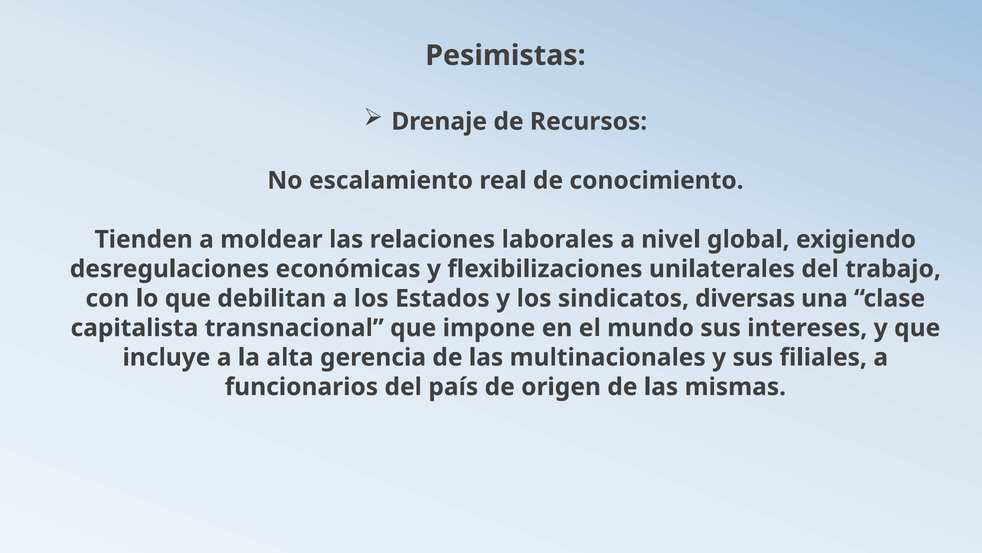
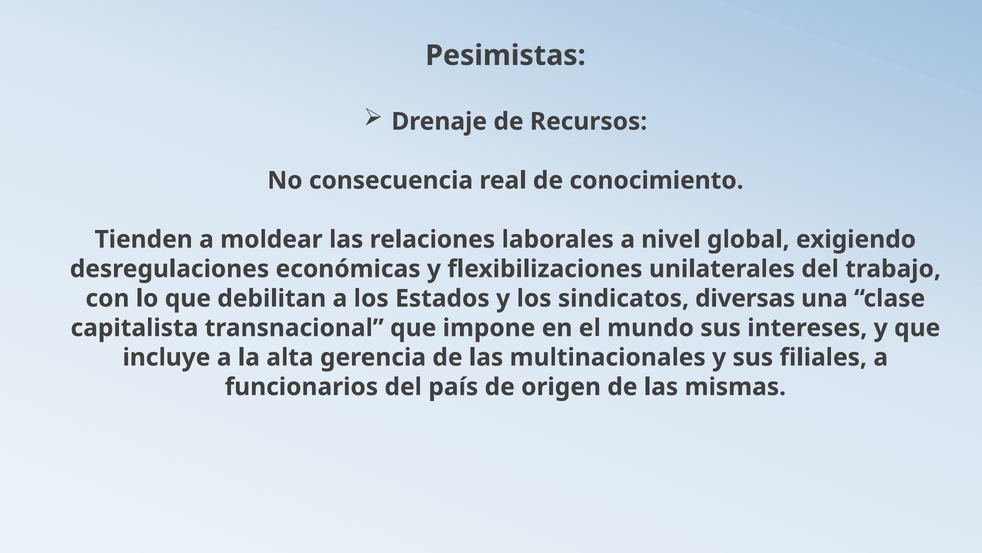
escalamiento: escalamiento -> consecuencia (391, 180)
